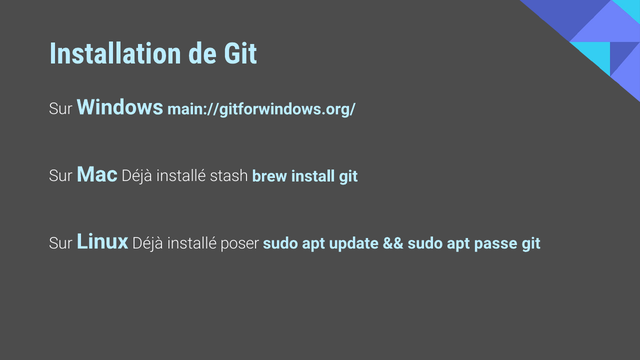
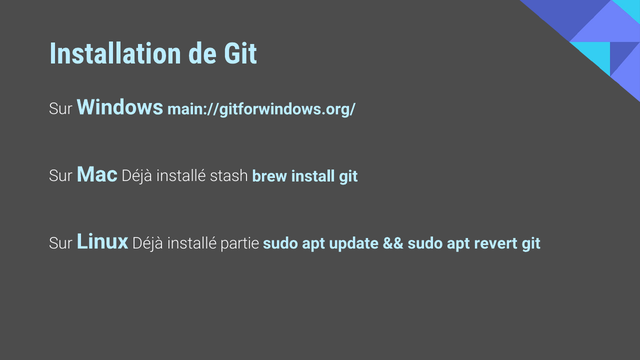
poser: poser -> partie (240, 243)
passe: passe -> revert (496, 243)
